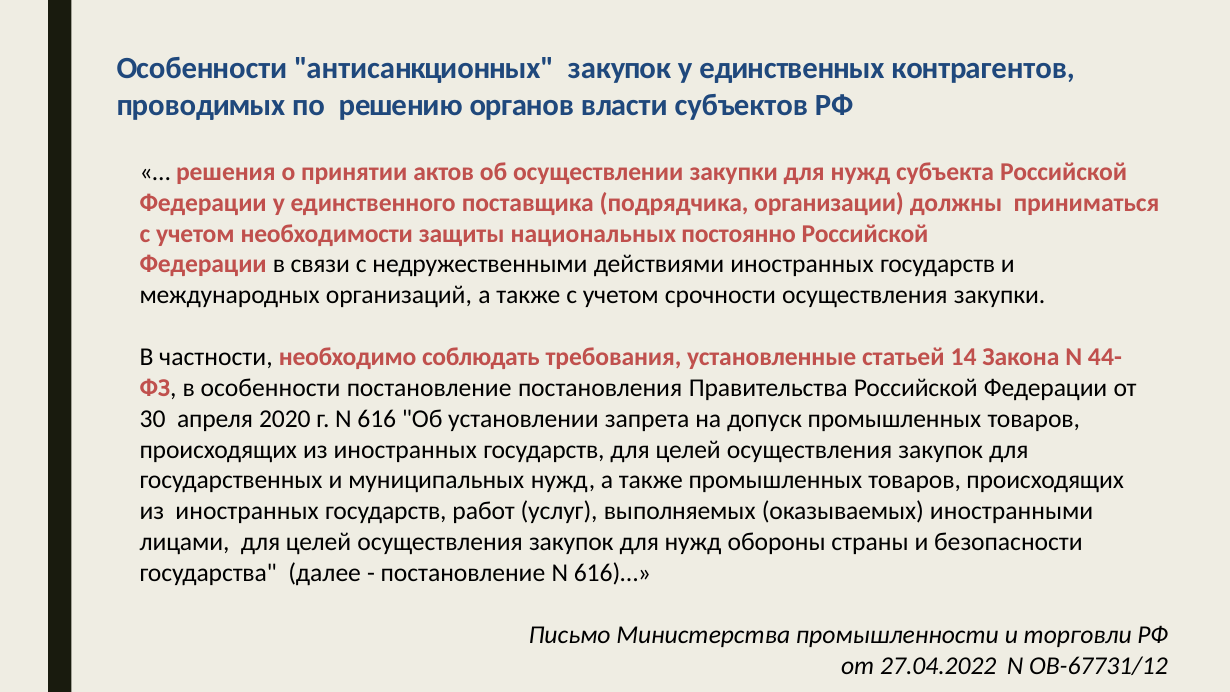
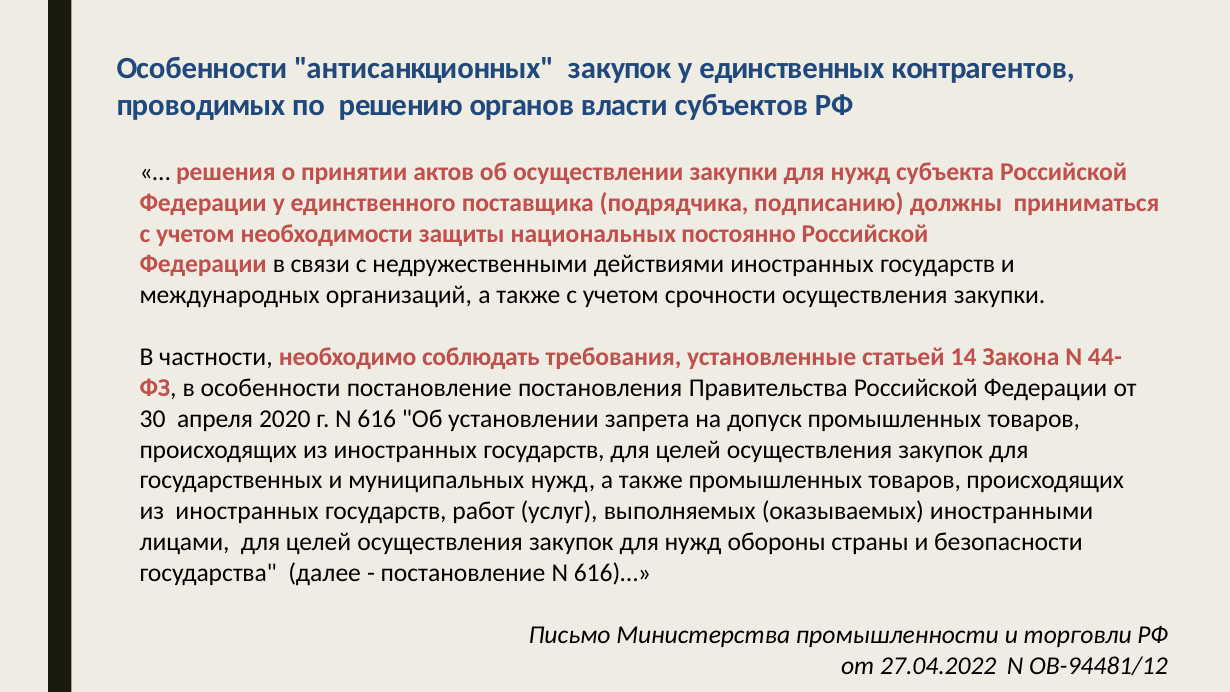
организации: организации -> подписанию (829, 203)
ОВ-67731/12: ОВ-67731/12 -> ОВ-94481/12 (1099, 666)
